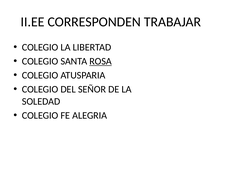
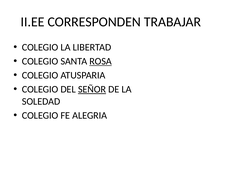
SEÑOR underline: none -> present (92, 89)
